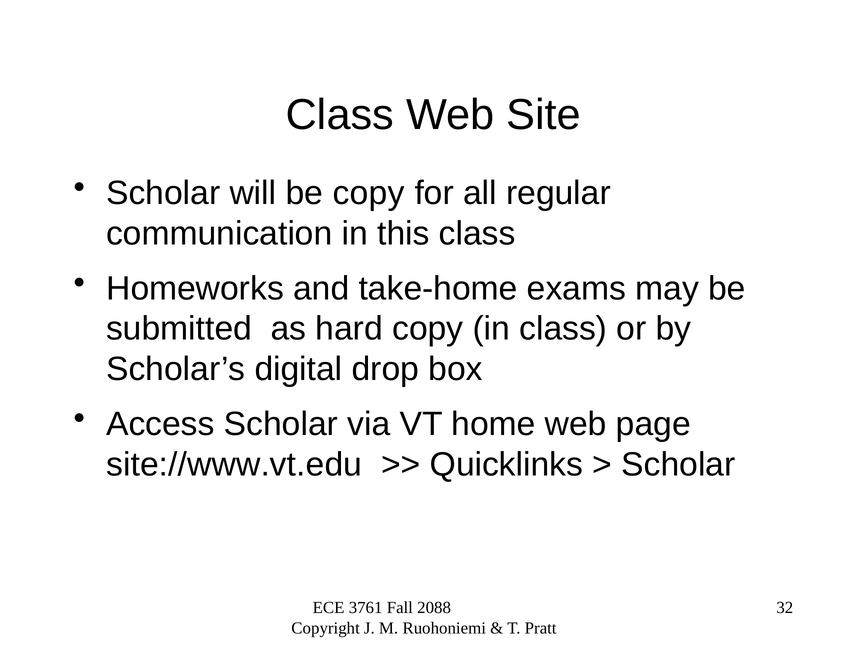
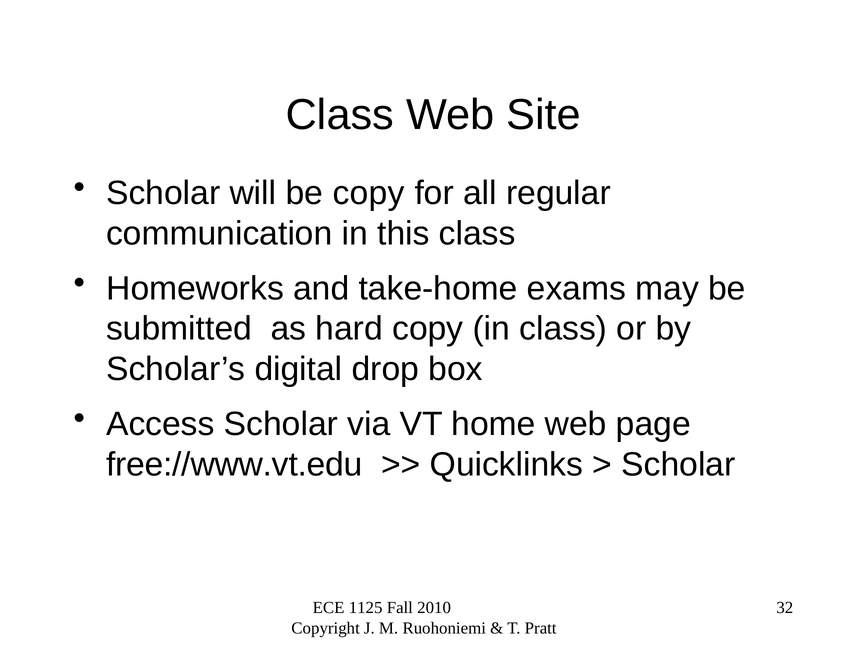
site://www.vt.edu: site://www.vt.edu -> free://www.vt.edu (234, 465)
3761: 3761 -> 1125 (366, 608)
2088: 2088 -> 2010 (434, 608)
